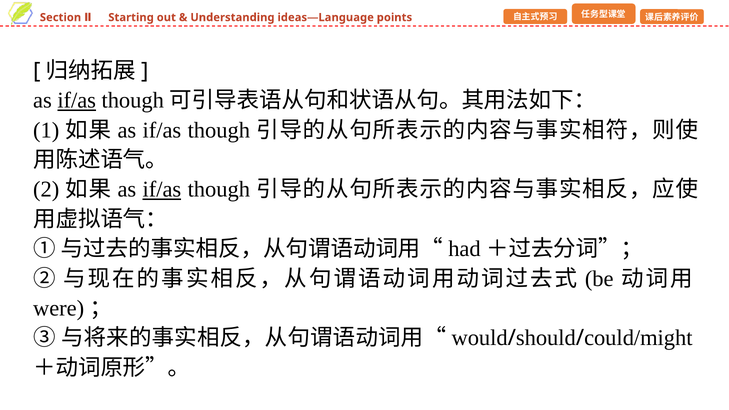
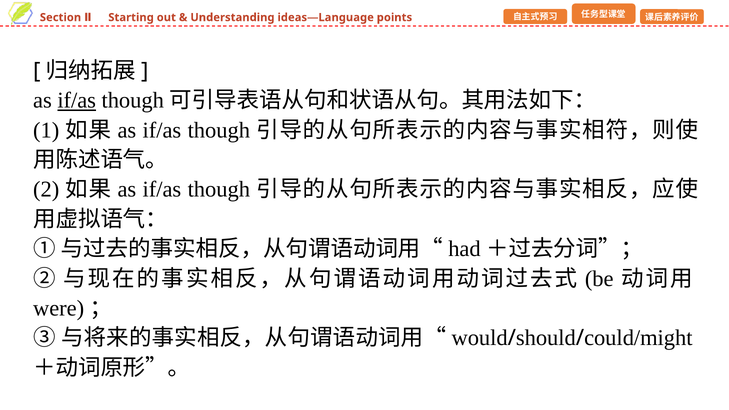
if/as underline: present -> none (162, 190)
